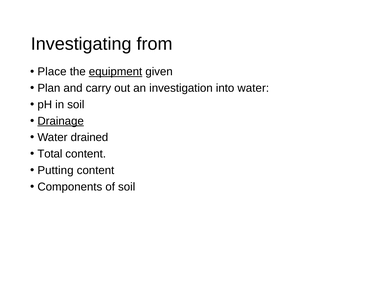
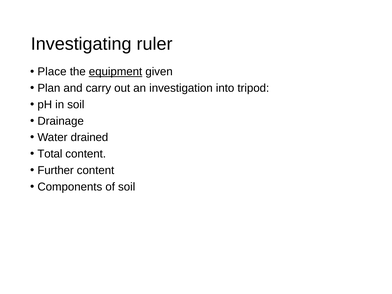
from: from -> ruler (155, 44)
into water: water -> tripod (253, 88)
Drainage underline: present -> none (61, 121)
Putting: Putting -> Further (56, 170)
